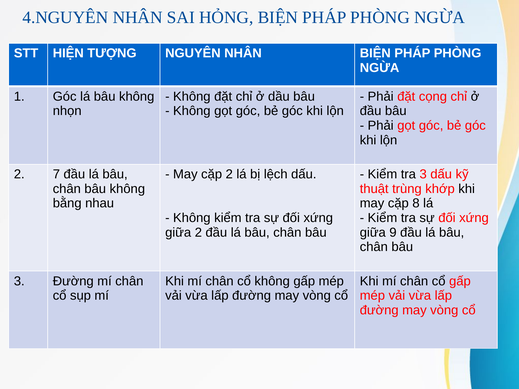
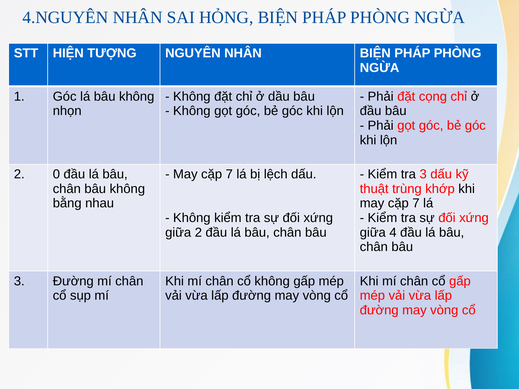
7: 7 -> 0 (56, 174)
2: 2 -> 7 (229, 174)
8: 8 -> 7 (416, 203)
9: 9 -> 4 (393, 233)
